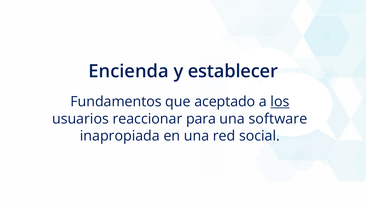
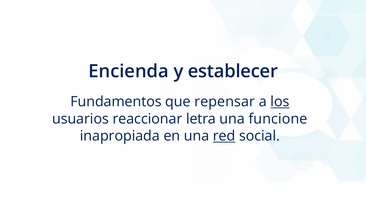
aceptado: aceptado -> repensar (225, 102)
para: para -> letra (201, 119)
software: software -> funcione (278, 119)
red underline: none -> present (224, 136)
